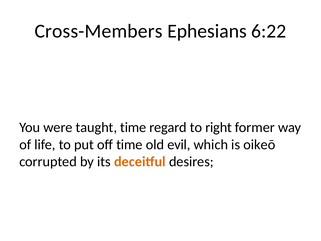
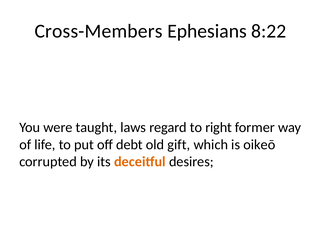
6:22: 6:22 -> 8:22 (269, 31)
taught time: time -> laws (133, 127)
off time: time -> debt (129, 144)
evil: evil -> gift (179, 144)
